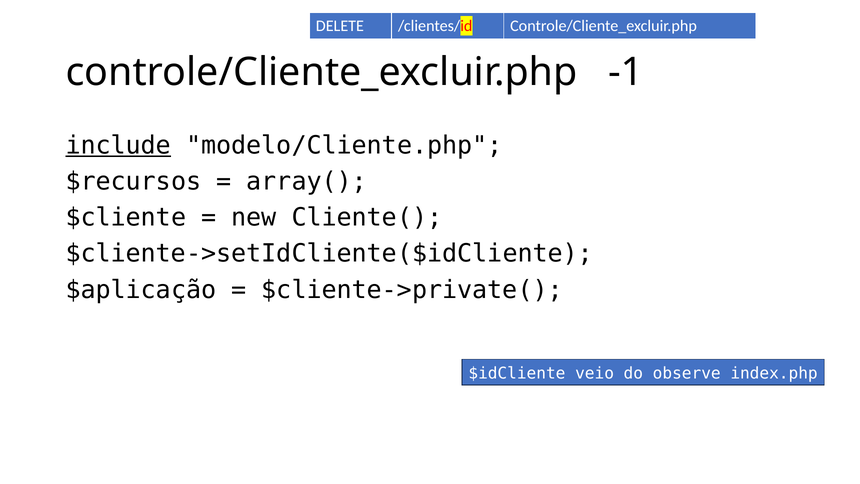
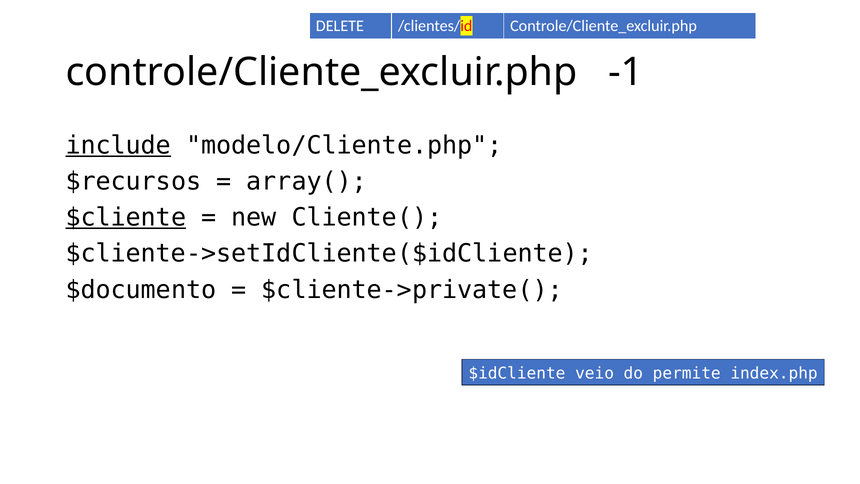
$cliente underline: none -> present (126, 218)
$aplicação: $aplicação -> $documento (141, 290)
observe: observe -> permite (687, 373)
